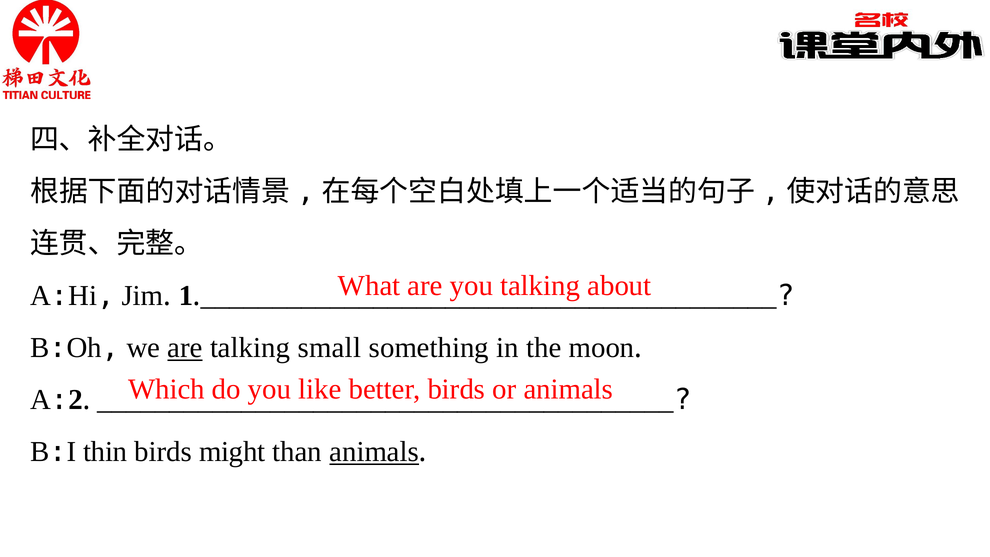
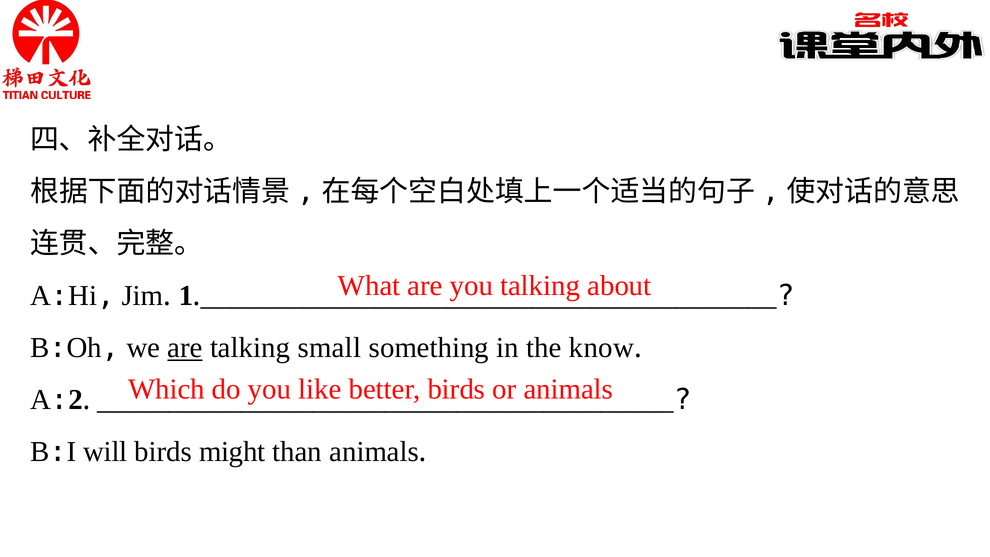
moon: moon -> know (601, 348)
thin: thin -> will (105, 452)
animals underline: present -> none (374, 452)
